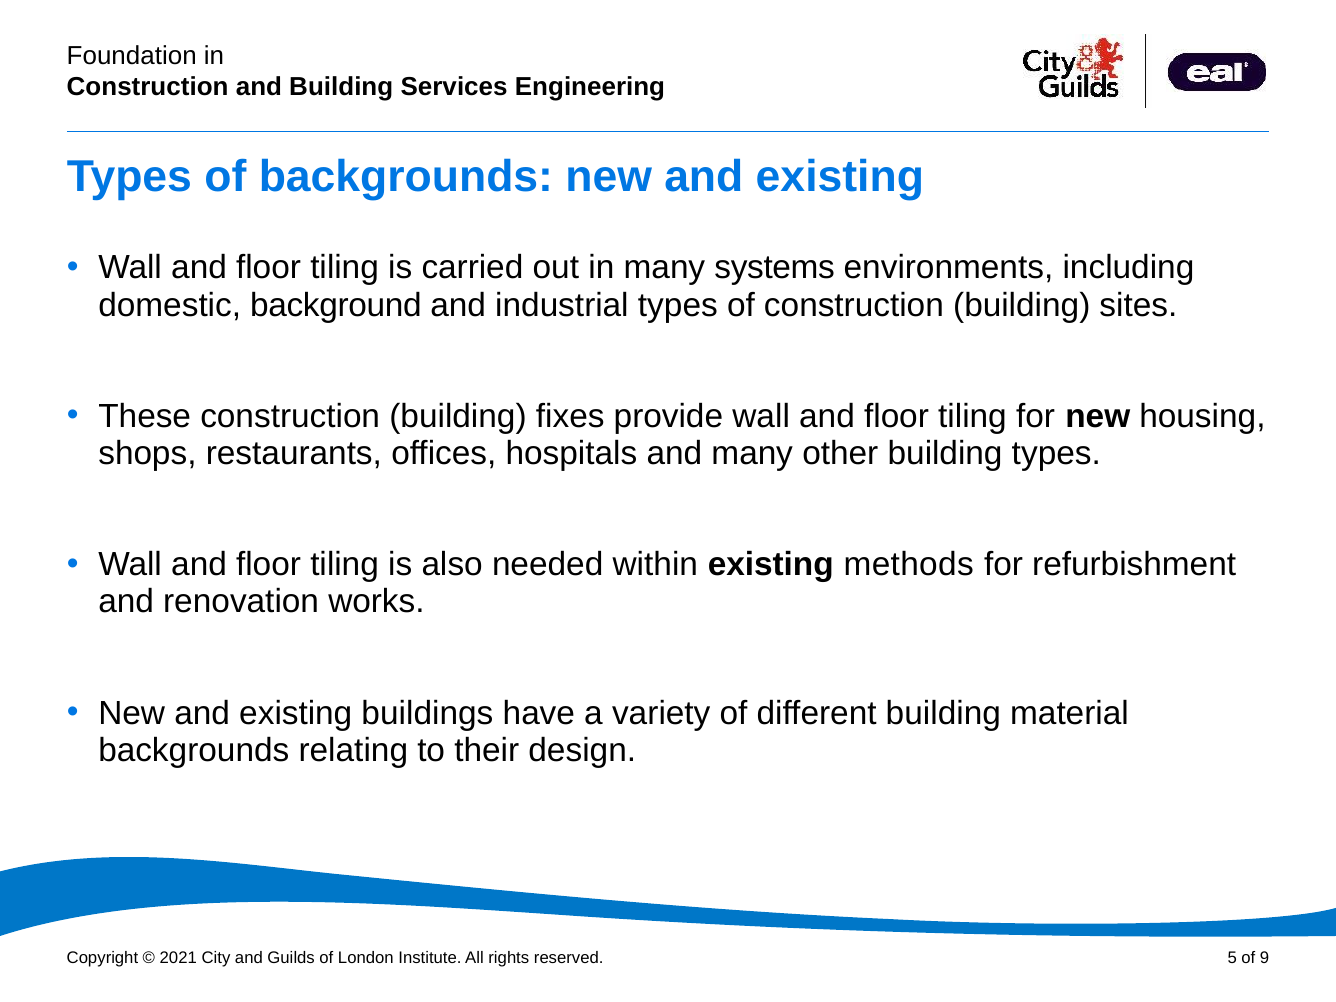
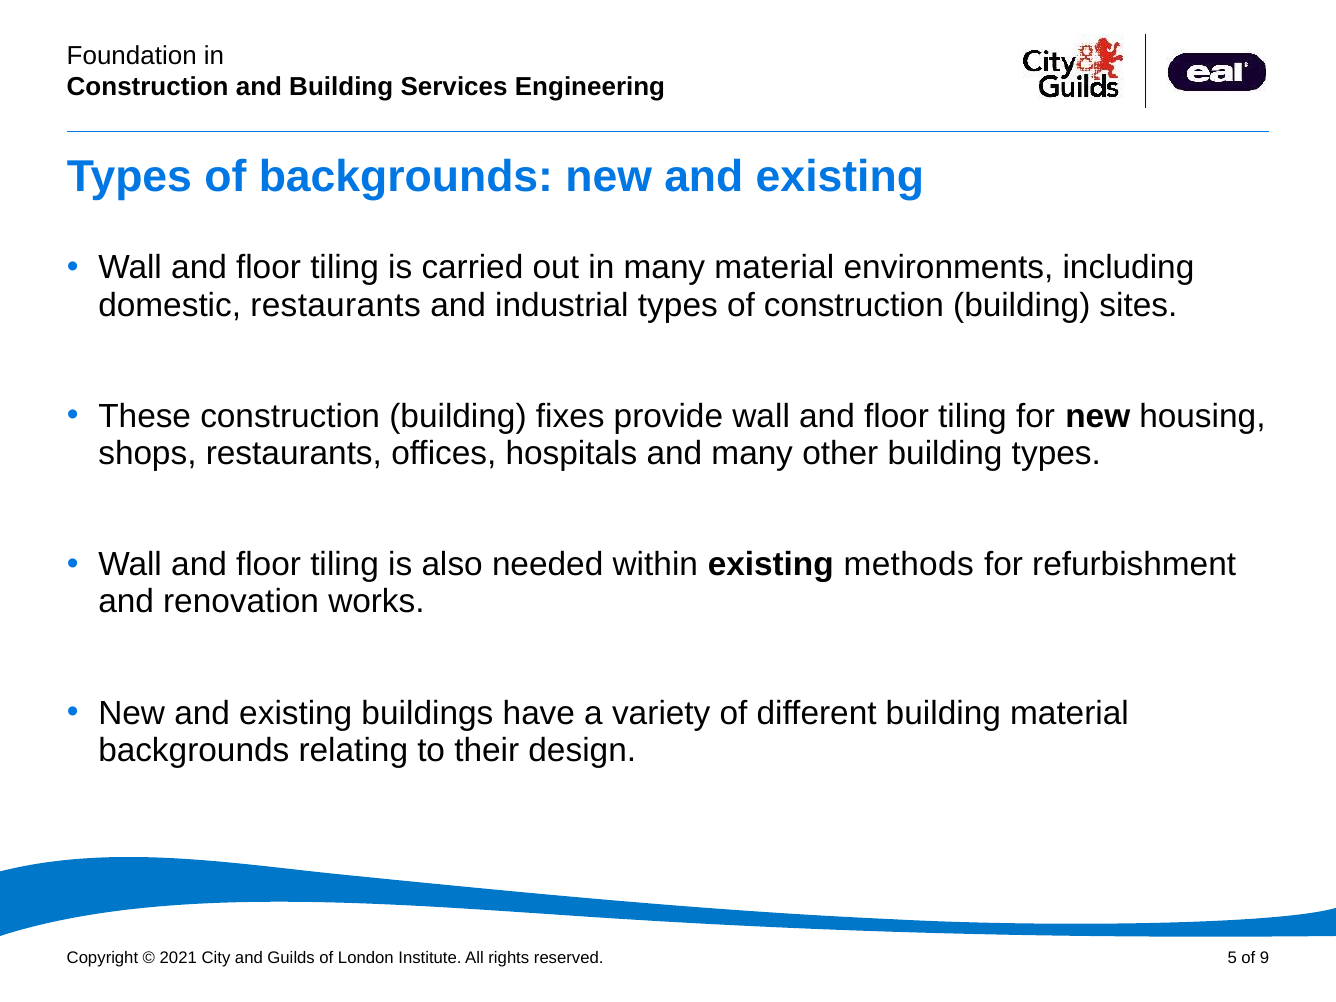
many systems: systems -> material (774, 268)
domestic background: background -> restaurants (336, 305)
